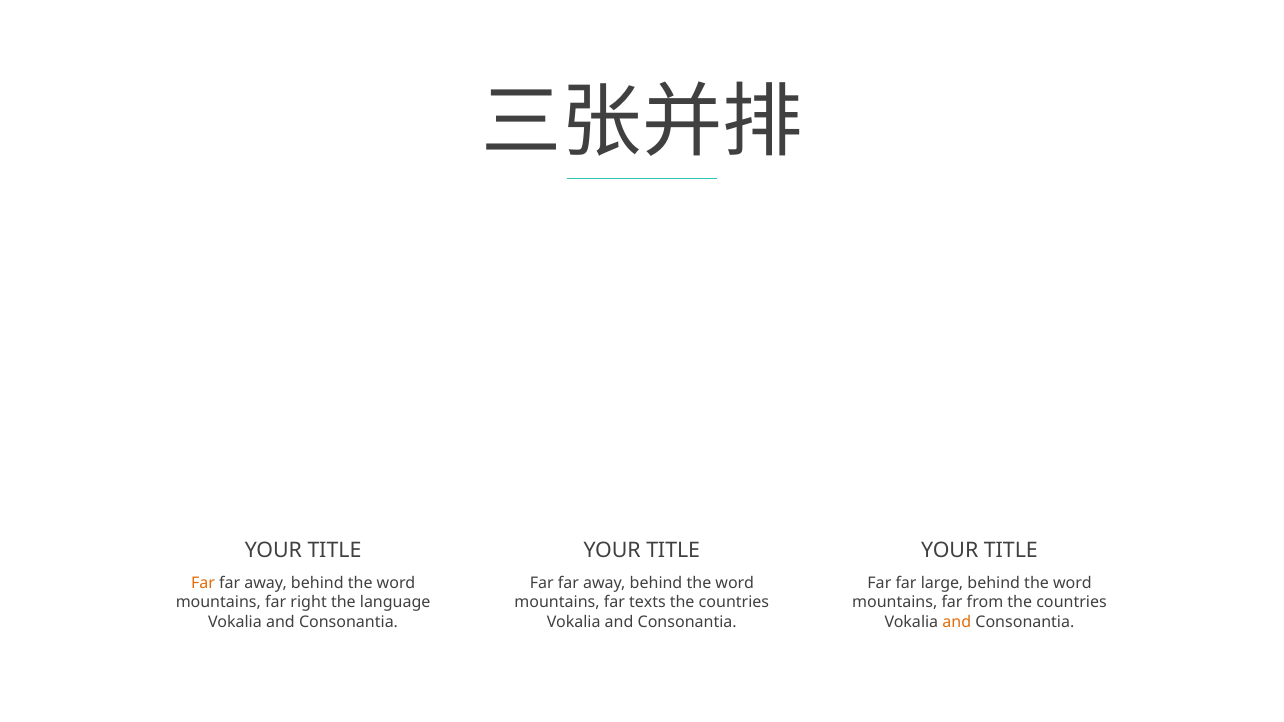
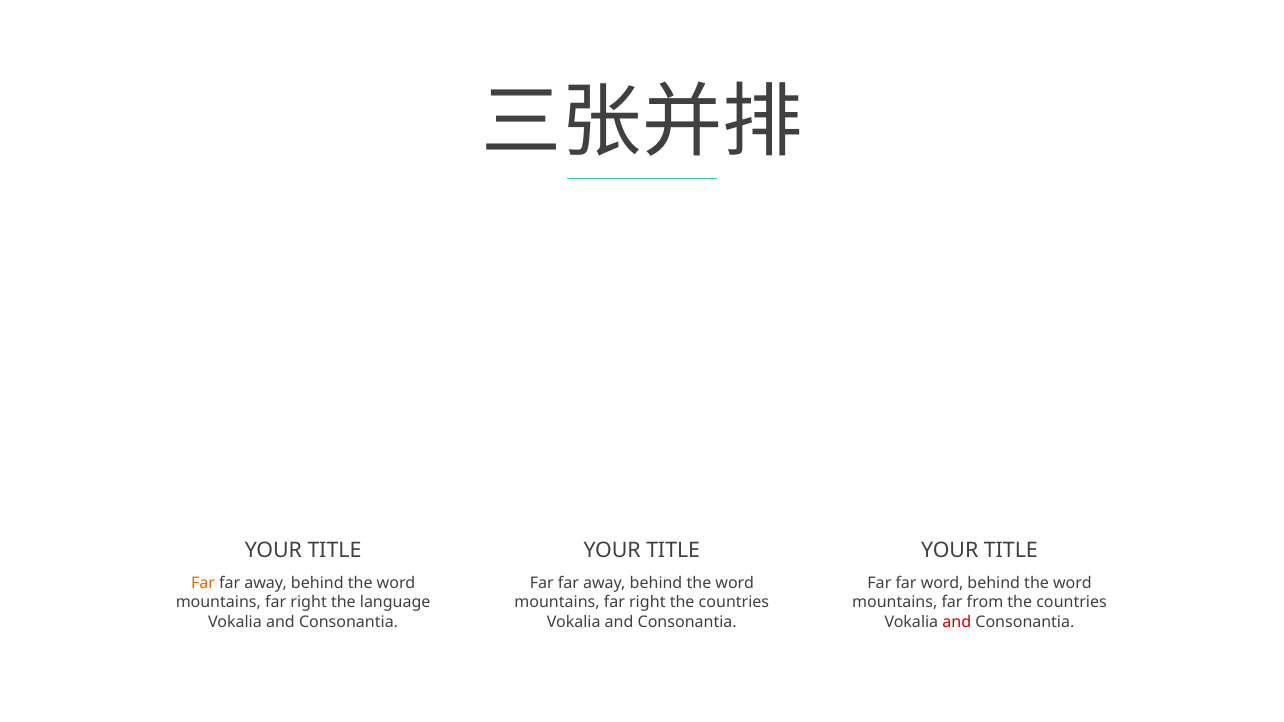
far large: large -> word (942, 583)
texts: texts -> right (647, 603)
and colour: orange -> red (957, 622)
